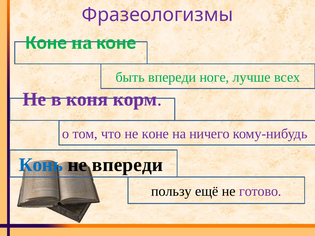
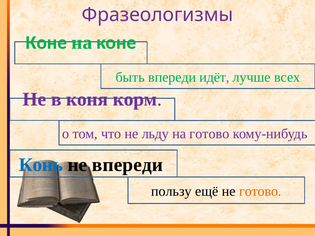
ноге: ноге -> идёт (214, 77)
не коне: коне -> льду (155, 134)
на ничего: ничего -> готово (209, 134)
готово colour: purple -> orange (260, 191)
